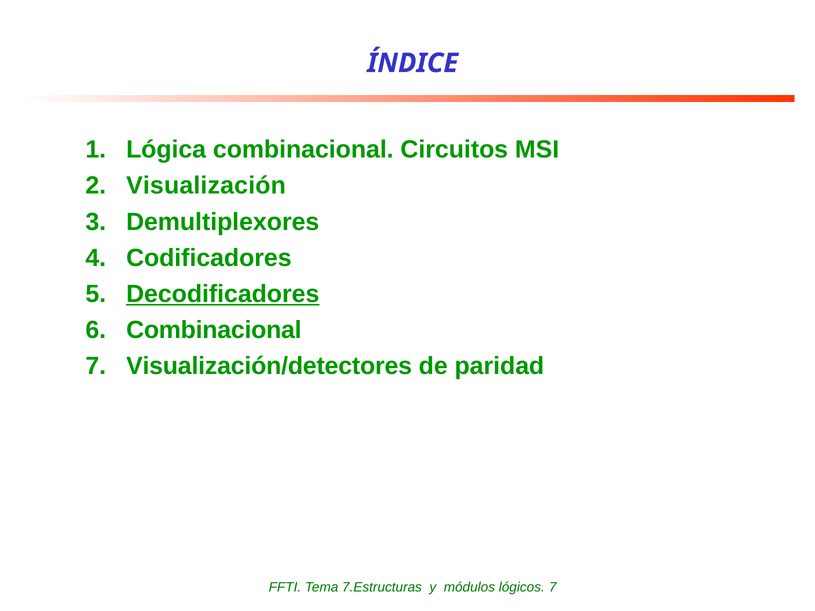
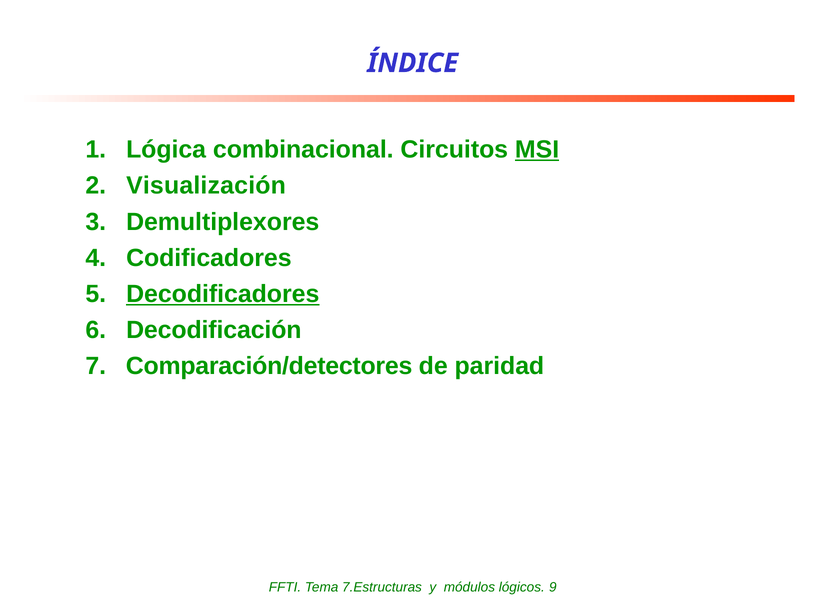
MSI underline: none -> present (537, 150)
Combinacional: Combinacional -> Decodificación (214, 330)
Visualización/detectores: Visualización/detectores -> Comparación/detectores (269, 366)
lógicos 7: 7 -> 9 (553, 587)
